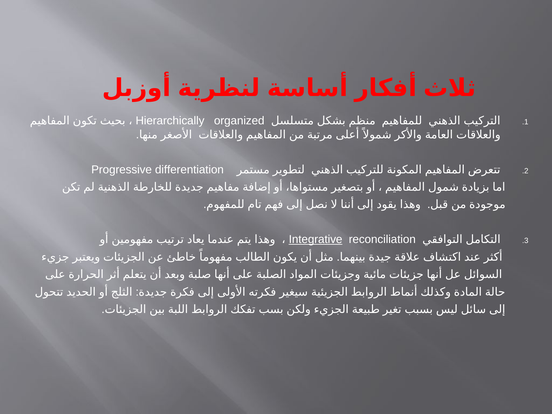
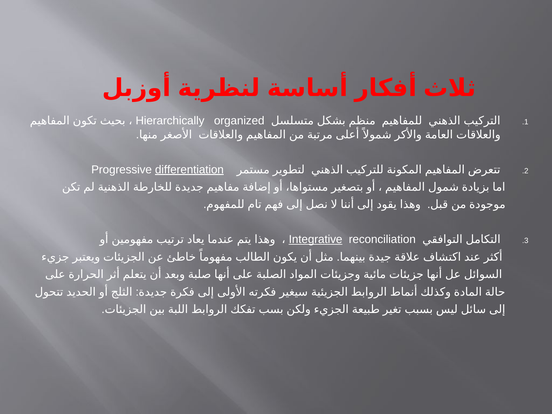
differentiation underline: none -> present (189, 170)
